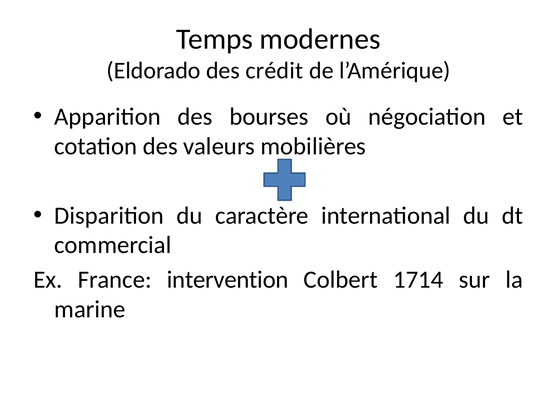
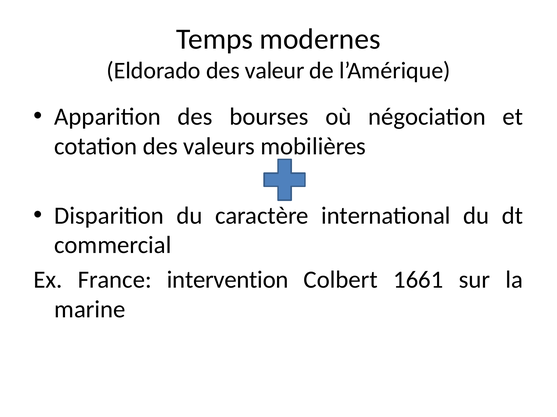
crédit: crédit -> valeur (275, 71)
1714: 1714 -> 1661 (418, 280)
